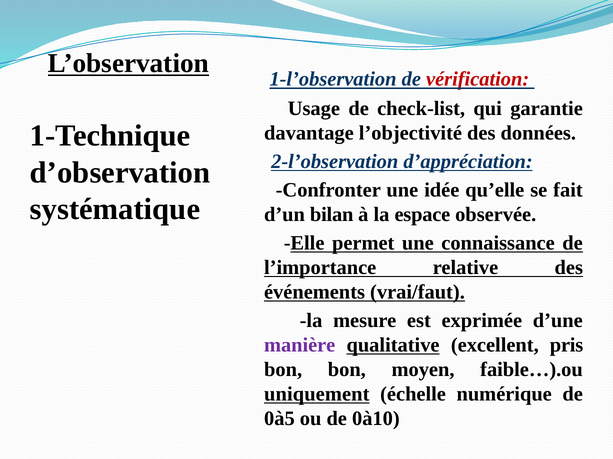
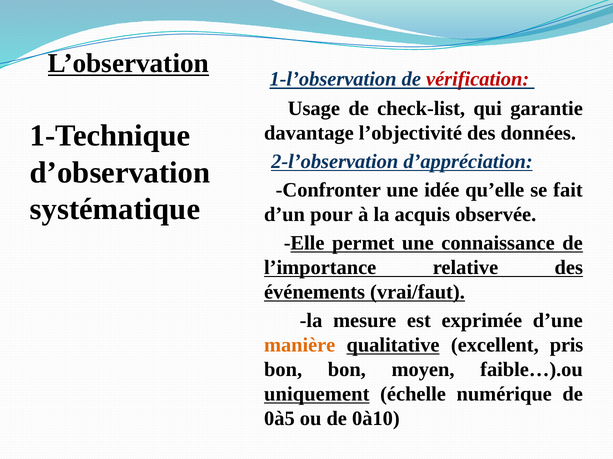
bilan: bilan -> pour (331, 215)
espace: espace -> acquis (422, 215)
manière colour: purple -> orange (300, 346)
